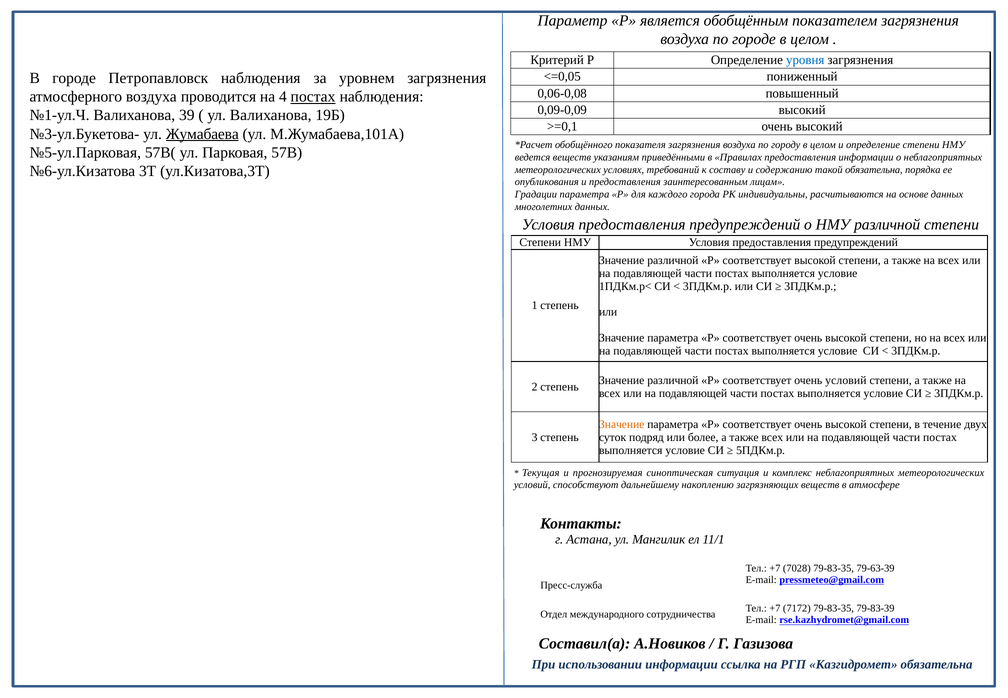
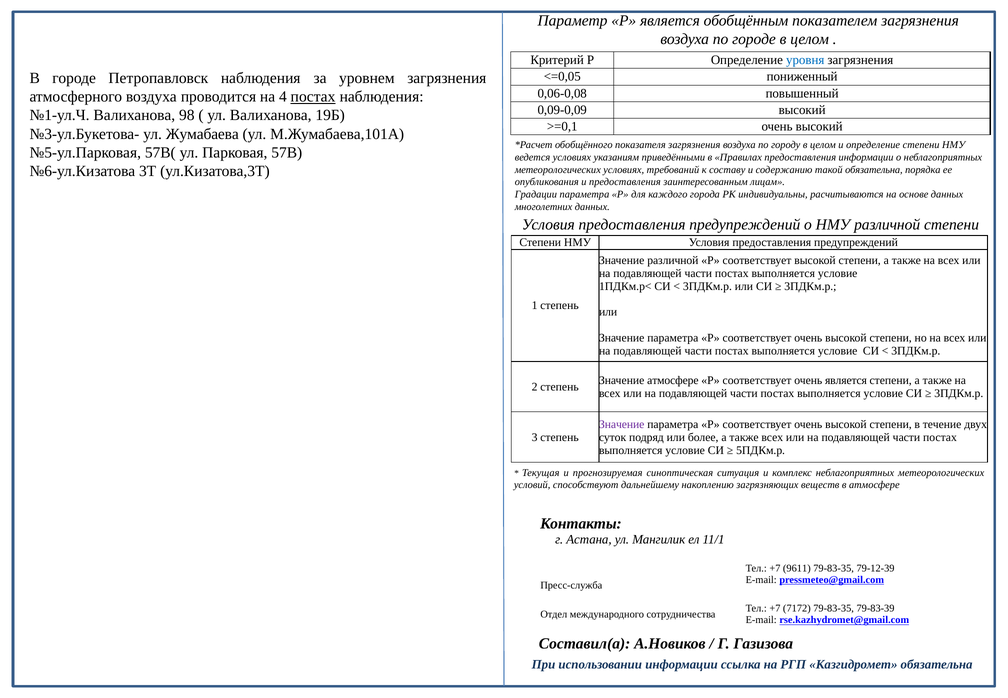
39: 39 -> 98 (187, 115)
Жумабаева underline: present -> none (202, 134)
ведется веществ: веществ -> условиях (572, 157)
различной: различной -> атмосфере (673, 380)
очень условий: условий -> является (846, 380)
Значение colour: orange -> purple (622, 424)
7028: 7028 -> 9611 (797, 568)
79-63-39: 79-63-39 -> 79-12-39 (876, 568)
